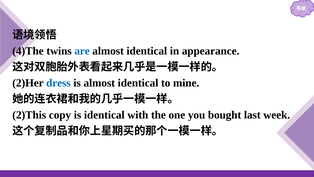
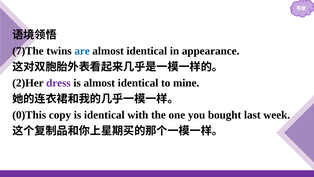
4)The: 4)The -> 7)The (28, 51)
dress colour: blue -> purple (58, 83)
2)This: 2)This -> 0)This (29, 115)
